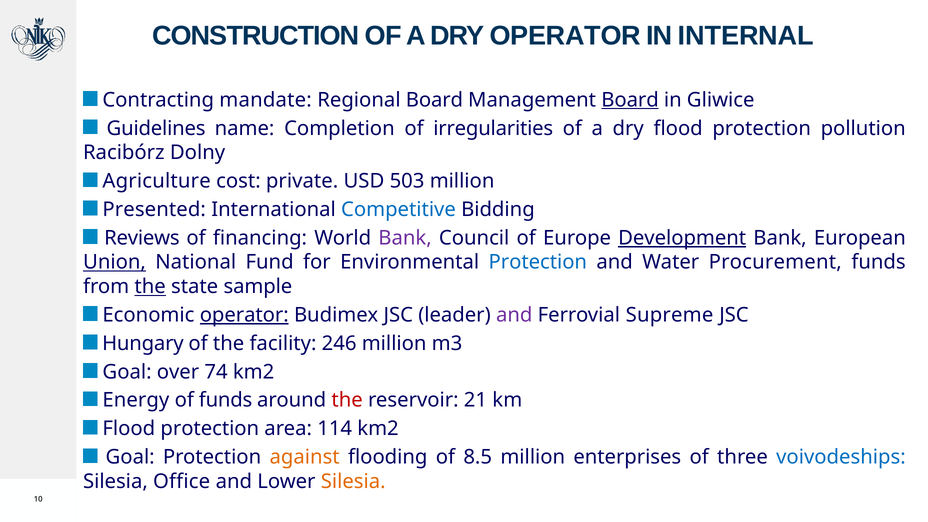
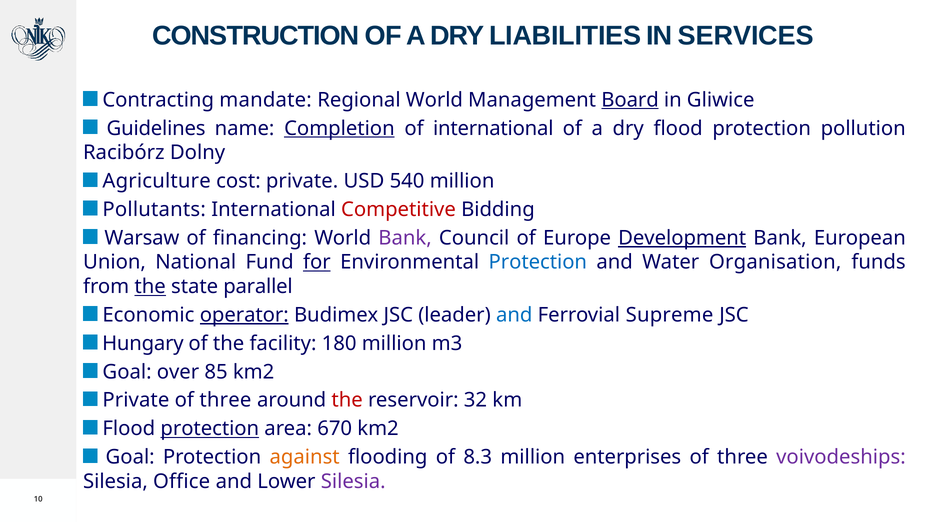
DRY OPERATOR: OPERATOR -> LIABILITIES (565, 36)
INTERNAL: INTERNAL -> SERVICES (746, 36)
Regional Board: Board -> World (434, 100)
Completion underline: none -> present (339, 128)
of irregularities: irregularities -> international (493, 128)
503: 503 -> 540 (407, 181)
Presented: Presented -> Pollutants (154, 209)
Competitive colour: blue -> red (398, 209)
Reviews: Reviews -> Warsaw (142, 238)
Union underline: present -> none (114, 262)
for underline: none -> present (317, 262)
Procurement: Procurement -> Organisation (775, 262)
sample: sample -> parallel (258, 287)
and colour: purple -> blue (514, 315)
246: 246 -> 180 (339, 343)
74: 74 -> 85 (216, 372)
Energy: Energy -> Private (136, 400)
funds: funds -> three (225, 400)
21: 21 -> 32 (475, 400)
protection underline: none -> present (210, 429)
114: 114 -> 670 (335, 429)
8.5: 8.5 -> 8.3 (478, 457)
voivodeships colour: blue -> purple (841, 457)
Silesia colour: orange -> purple (353, 481)
